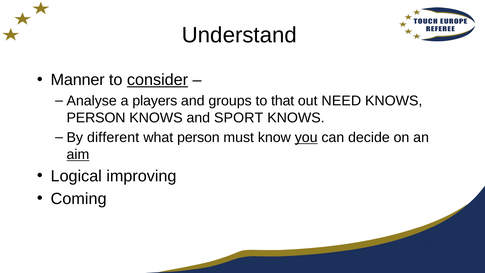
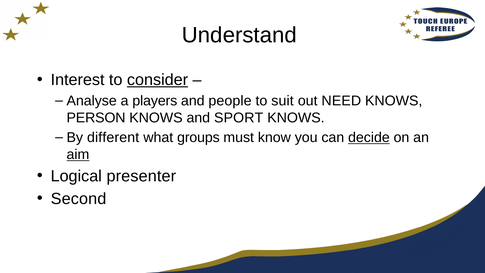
Manner: Manner -> Interest (78, 80)
groups: groups -> people (230, 101)
that: that -> suit (283, 101)
what person: person -> groups (198, 137)
you underline: present -> none (306, 137)
decide underline: none -> present (369, 137)
improving: improving -> presenter (141, 176)
Coming: Coming -> Second (79, 199)
